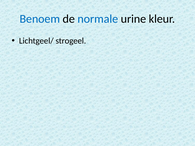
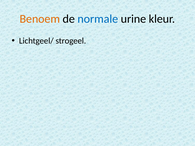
Benoem colour: blue -> orange (40, 19)
